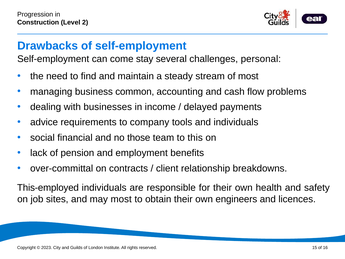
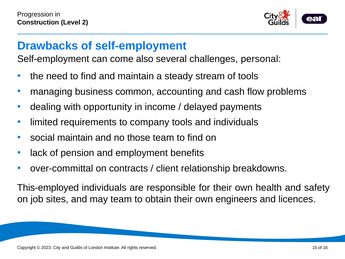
stay: stay -> also (145, 59)
of most: most -> tools (248, 76)
businesses: businesses -> opportunity (108, 107)
advice: advice -> limited (44, 122)
social financial: financial -> maintain (75, 138)
team to this: this -> find (195, 138)
may most: most -> team (121, 199)
